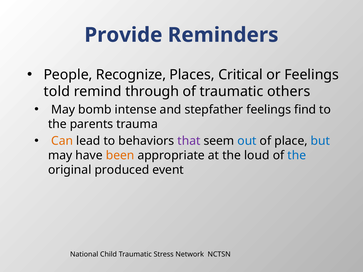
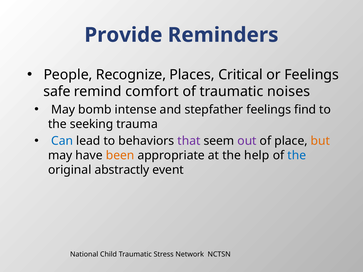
told: told -> safe (57, 92)
through: through -> comfort (152, 92)
others: others -> noises (289, 92)
parents: parents -> seeking (92, 124)
Can colour: orange -> blue (62, 141)
out colour: blue -> purple (247, 141)
but colour: blue -> orange (320, 141)
loud: loud -> help (257, 156)
produced: produced -> abstractly (122, 170)
